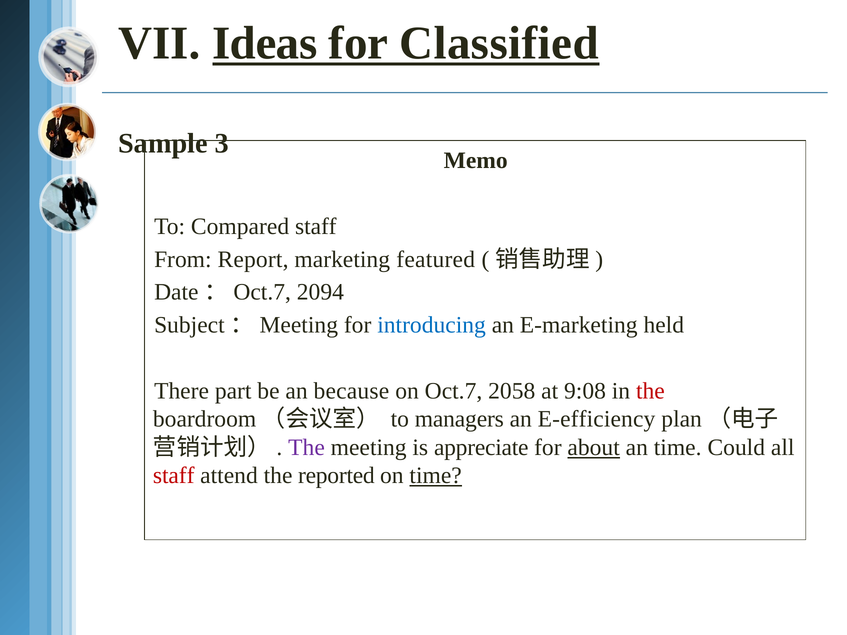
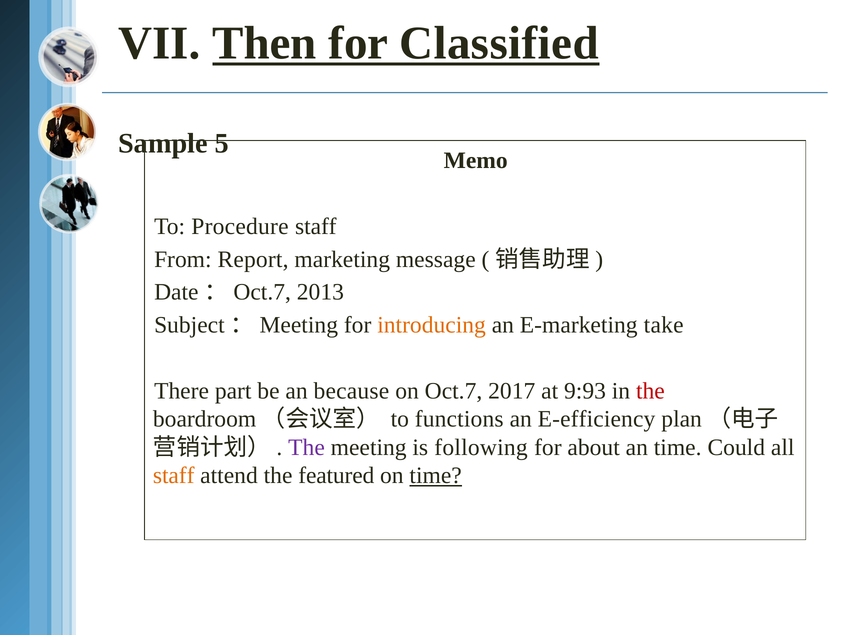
Ideas: Ideas -> Then (264, 43)
3: 3 -> 5 (222, 144)
Compared: Compared -> Procedure (240, 226)
featured: featured -> message (436, 259)
2094: 2094 -> 2013 (320, 292)
introducing colour: blue -> orange (432, 325)
held: held -> take (664, 325)
2058: 2058 -> 2017 (512, 391)
9:08: 9:08 -> 9:93 (585, 391)
managers: managers -> functions (459, 419)
appreciate: appreciate -> following (481, 448)
about underline: present -> none (594, 448)
staff colour: red -> orange (174, 476)
reported: reported -> featured (336, 476)
